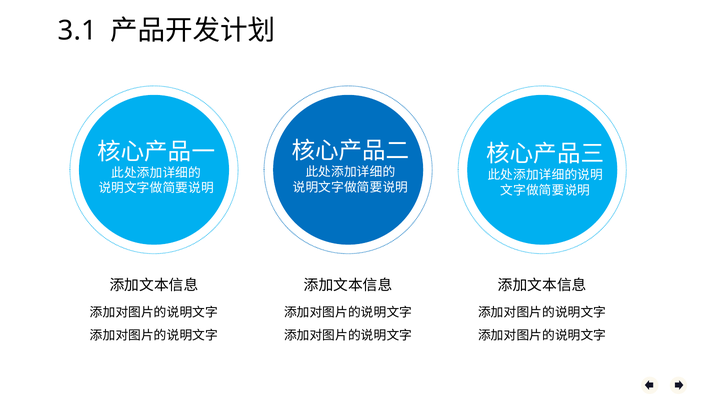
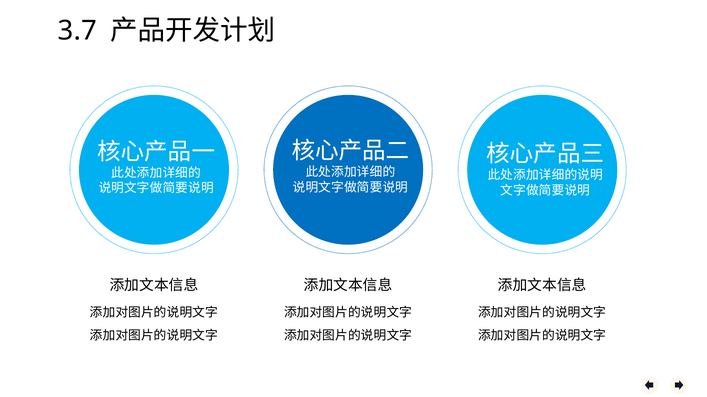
3.1: 3.1 -> 3.7 (77, 31)
